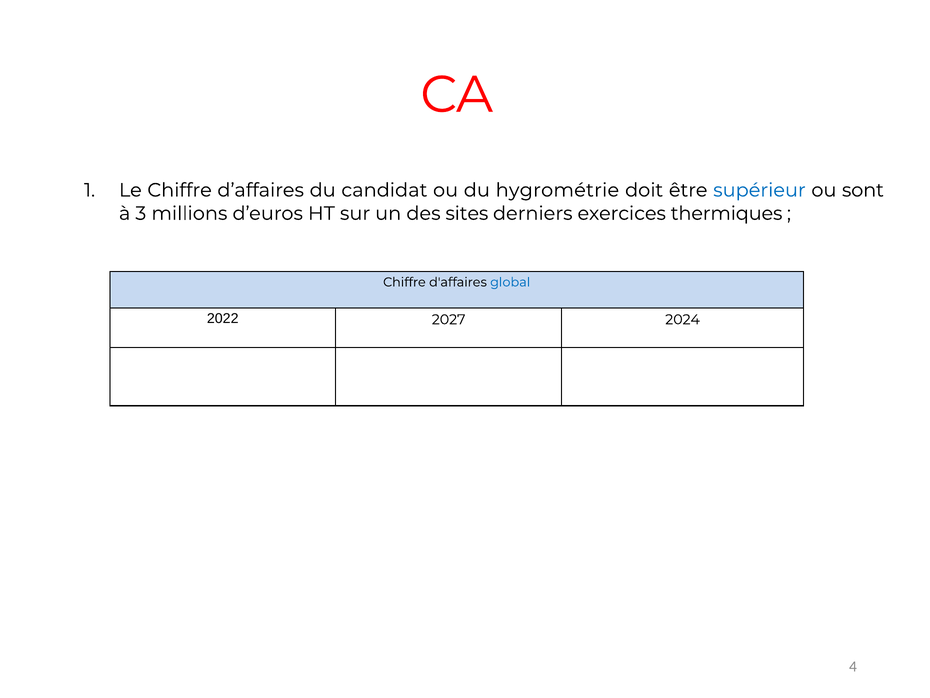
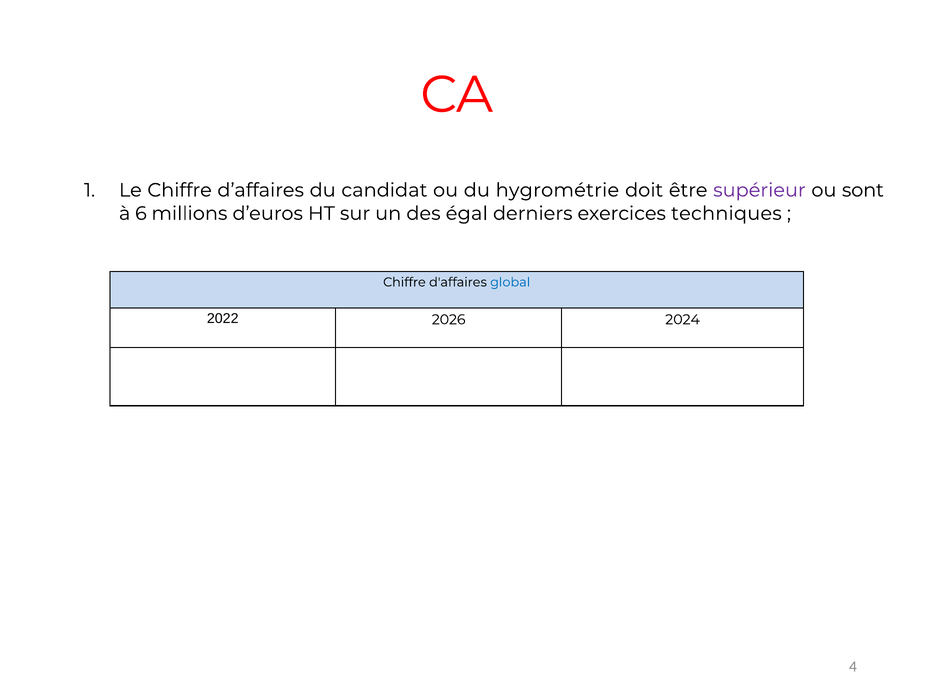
supérieur colour: blue -> purple (759, 190)
3: 3 -> 6 (141, 213)
sites: sites -> égal (467, 213)
thermiques: thermiques -> techniques (726, 213)
2027: 2027 -> 2026 (449, 319)
